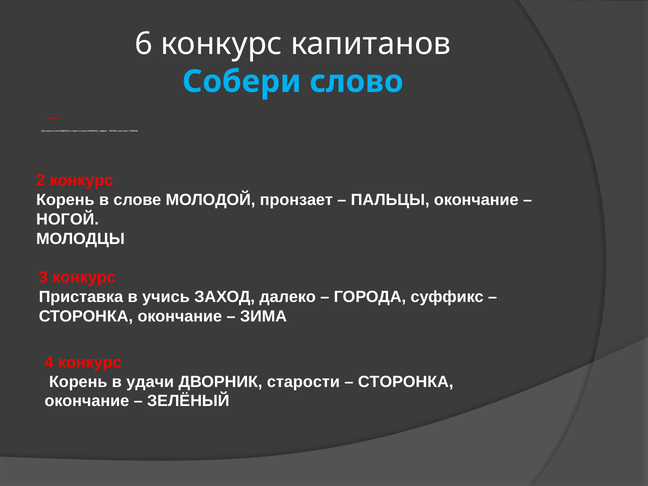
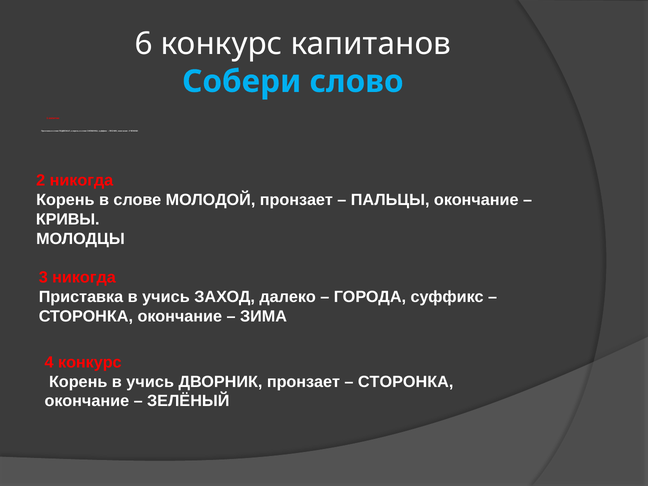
2 конкурс: конкурс -> никогда (81, 180)
НОГОЙ: НОГОЙ -> КРИВЫ (68, 219)
3 конкурс: конкурс -> никогда (84, 277)
Корень в удачи: удачи -> учись (150, 382)
ДВОРНИК старости: старости -> пронзает (303, 382)
